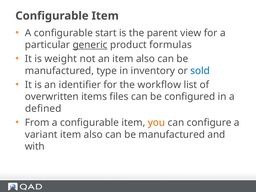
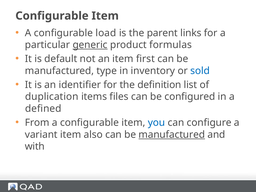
start: start -> load (106, 33)
view: view -> links (191, 33)
weight: weight -> default (61, 59)
an item also: also -> first (145, 59)
workflow: workflow -> definition (159, 85)
overwritten: overwritten -> duplication (52, 97)
you colour: orange -> blue (156, 123)
manufactured underline: none -> present (172, 135)
